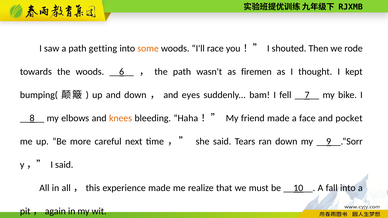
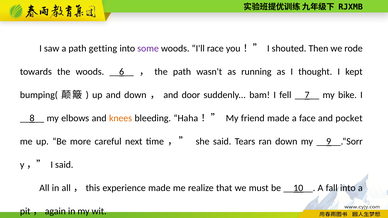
some colour: orange -> purple (148, 48)
firemen: firemen -> running (256, 72)
eyes: eyes -> door (191, 95)
